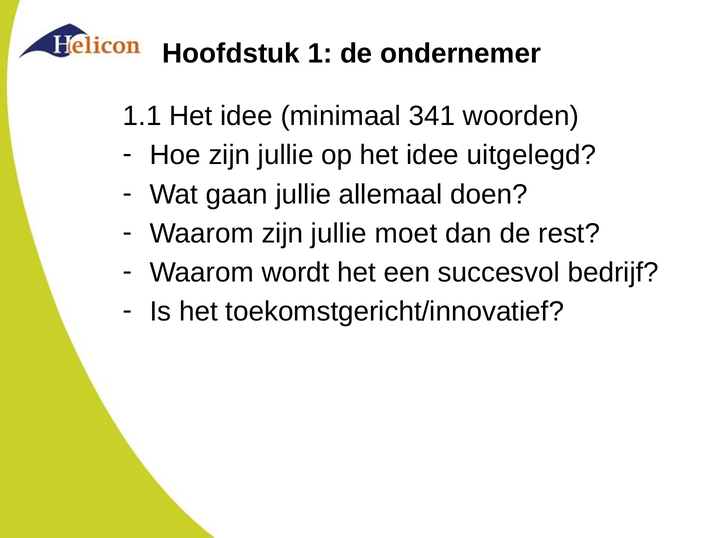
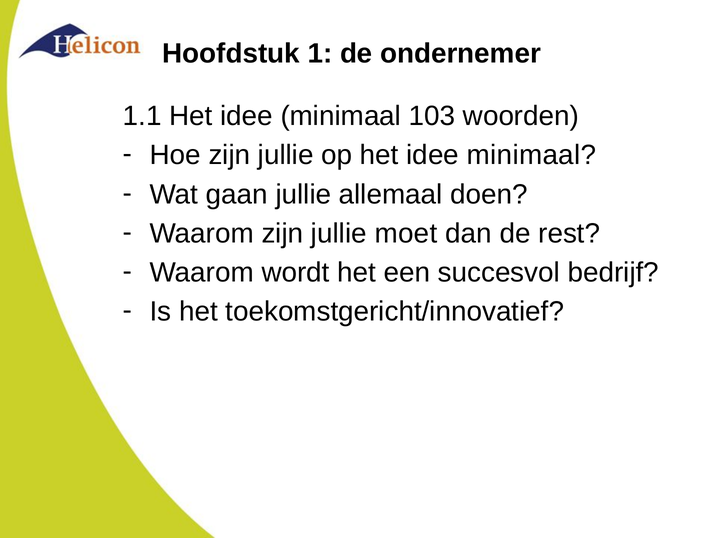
341: 341 -> 103 (432, 116)
op het idee uitgelegd: uitgelegd -> minimaal (532, 155)
